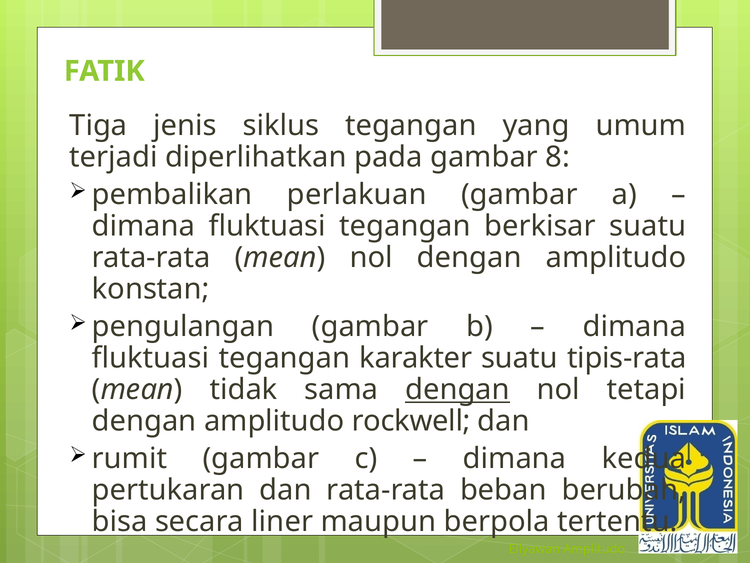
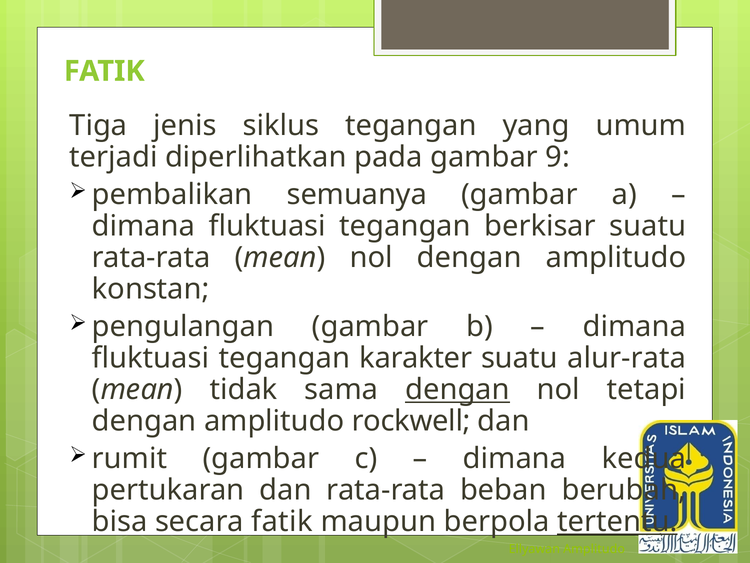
8: 8 -> 9 (558, 157)
perlakuan: perlakuan -> semuanya (357, 194)
tipis-rata: tipis-rata -> alur-rata (627, 358)
secara liner: liner -> fatik (282, 521)
tertentu underline: none -> present (617, 521)
